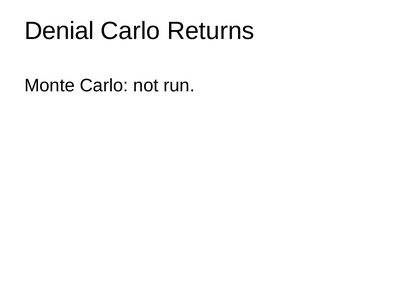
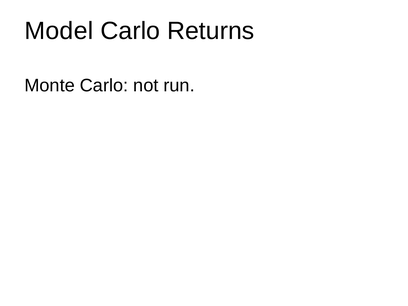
Denial: Denial -> Model (59, 31)
